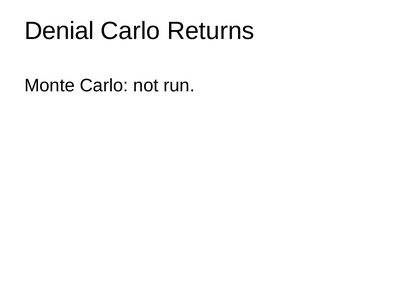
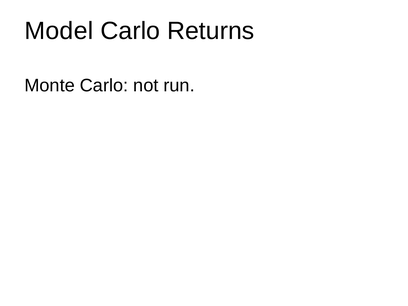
Denial: Denial -> Model (59, 31)
